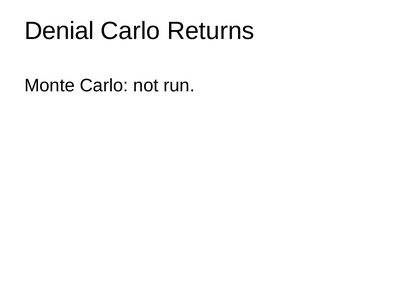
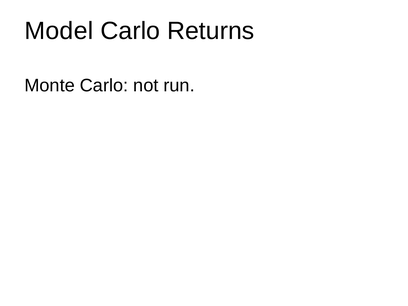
Denial: Denial -> Model (59, 31)
